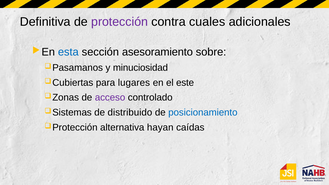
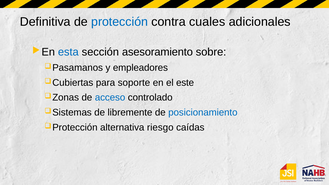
protección colour: purple -> blue (120, 22)
minuciosidad: minuciosidad -> empleadores (140, 68)
lugares: lugares -> soporte (134, 83)
acceso colour: purple -> blue (110, 98)
distribuido: distribuido -> libremente (130, 112)
hayan: hayan -> riesgo (160, 127)
